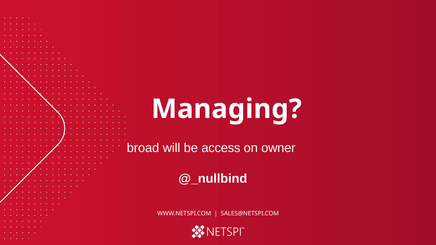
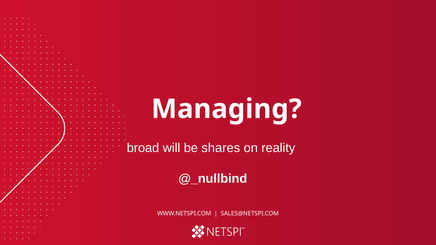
access: access -> shares (221, 148)
owner: owner -> reality (278, 148)
